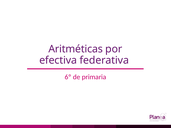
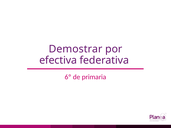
Aritméticas: Aritméticas -> Demostrar (76, 49)
